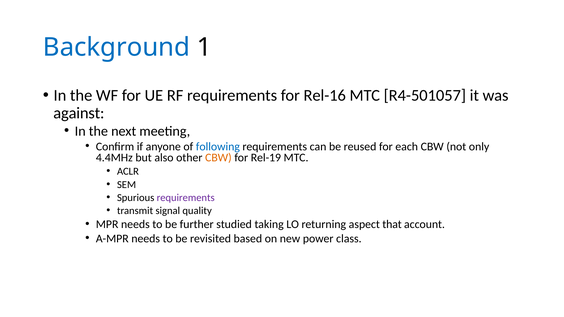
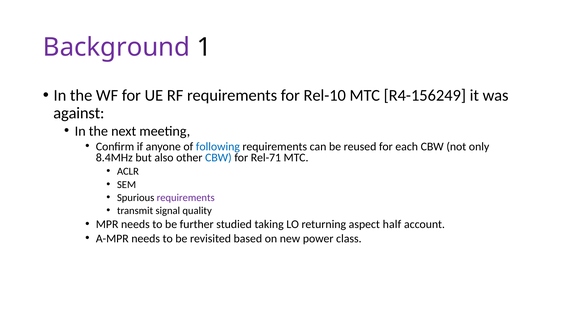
Background colour: blue -> purple (117, 47)
Rel-16: Rel-16 -> Rel-10 (325, 95)
R4-501057: R4-501057 -> R4-156249 (425, 95)
4.4MHz: 4.4MHz -> 8.4MHz (114, 158)
CBW colour: orange -> blue (218, 158)
Rel-19: Rel-19 -> Rel-71 (266, 158)
that: that -> half (392, 224)
